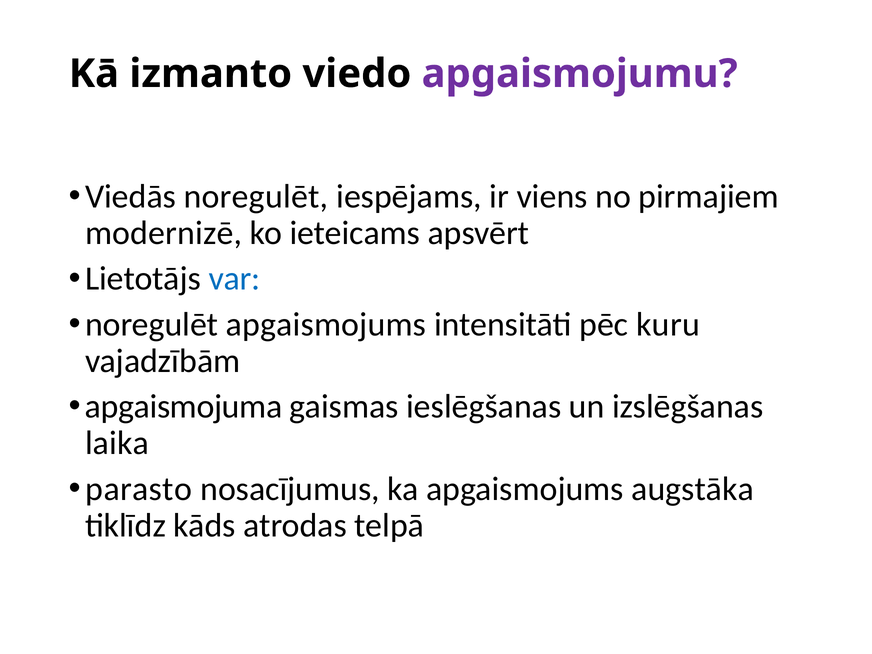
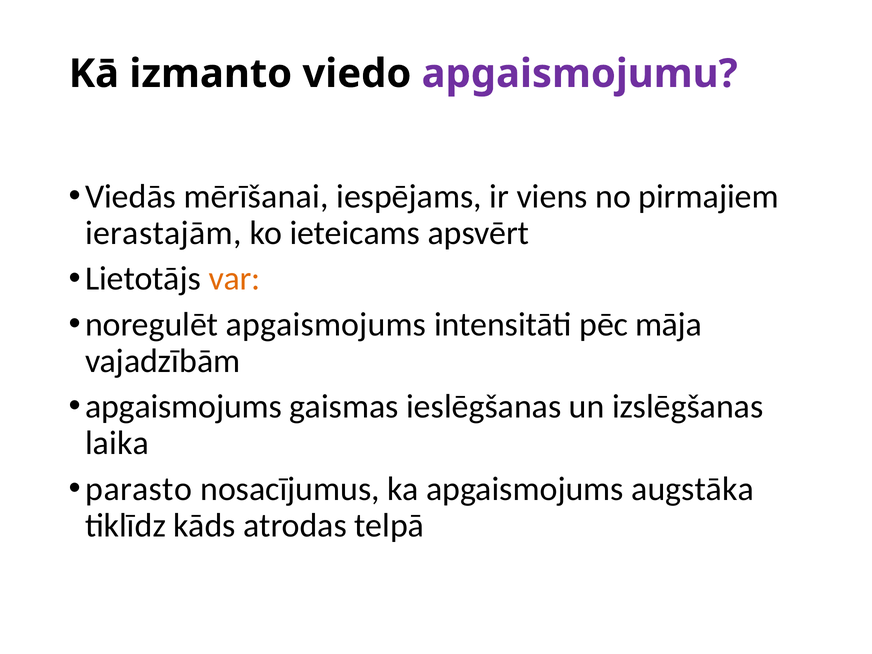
Viedās noregulēt: noregulēt -> mērīšanai (256, 197)
modernizē: modernizē -> ierastajām (163, 233)
var colour: blue -> orange (235, 279)
kuru: kuru -> māja (668, 324)
apgaismojuma: apgaismojuma -> apgaismojums (183, 407)
